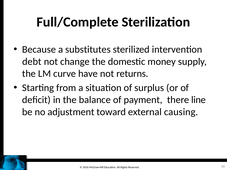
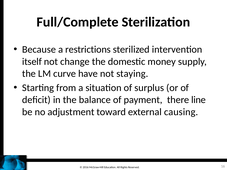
substitutes: substitutes -> restrictions (88, 50)
debt: debt -> itself (32, 62)
returns: returns -> staying (132, 74)
